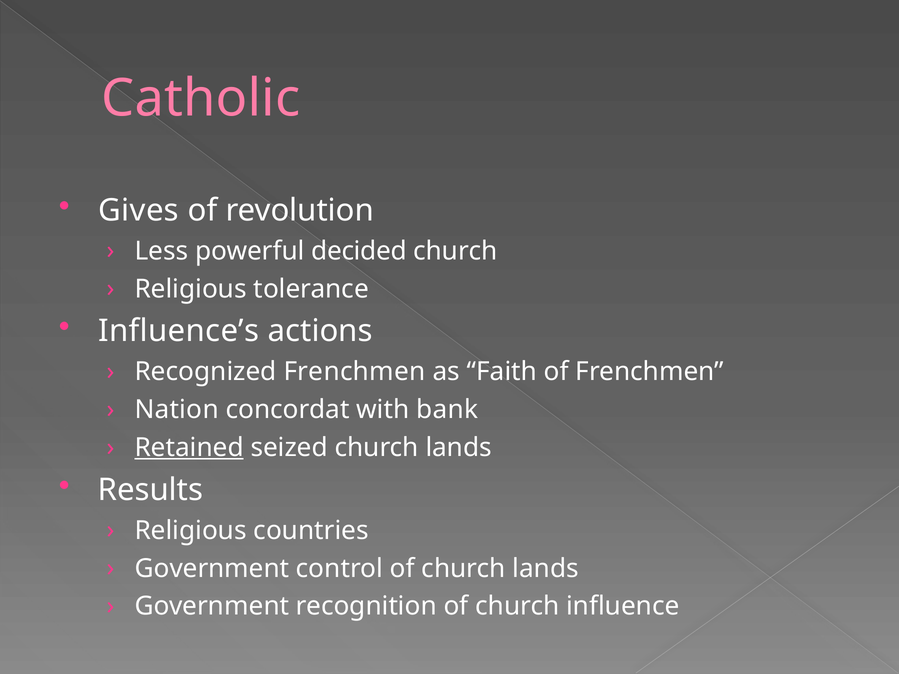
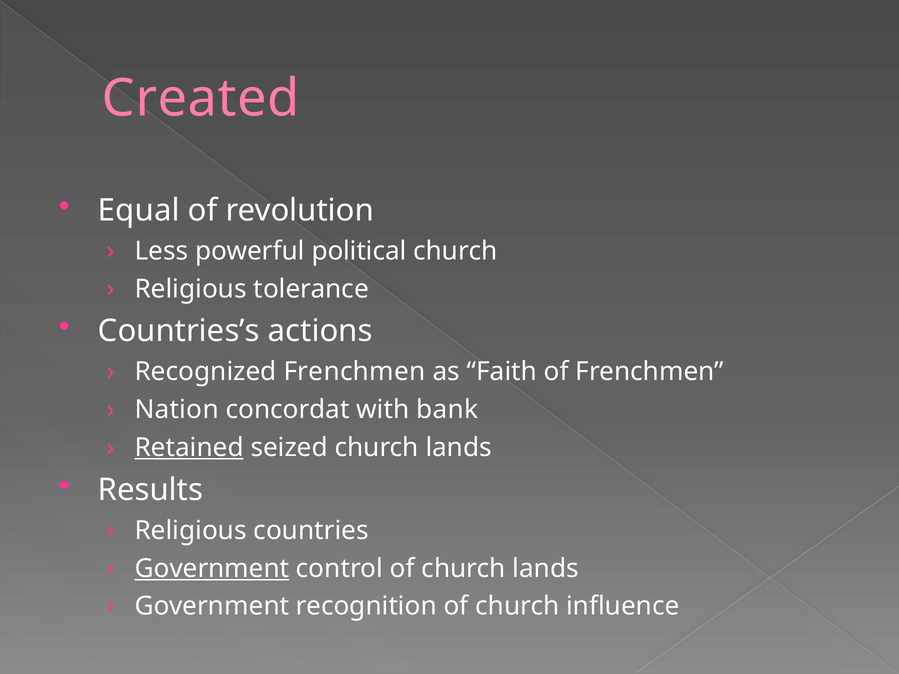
Catholic: Catholic -> Created (201, 99)
Gives: Gives -> Equal (139, 210)
decided: decided -> political (359, 251)
Influence’s: Influence’s -> Countries’s (179, 331)
Government underline: none -> present (212, 569)
